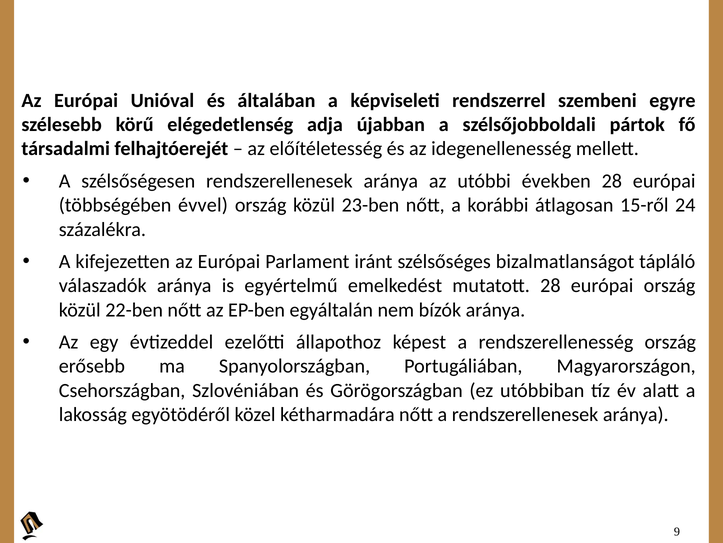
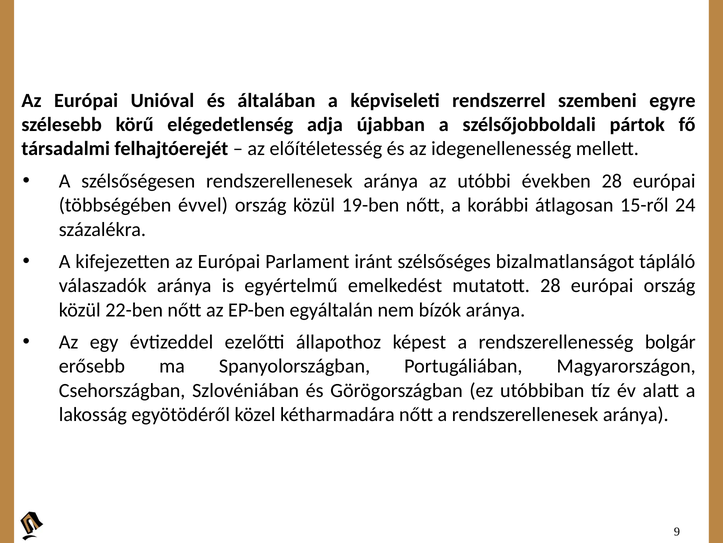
23-ben: 23-ben -> 19-ben (370, 205)
rendszerellenesség ország: ország -> bolgár (670, 342)
